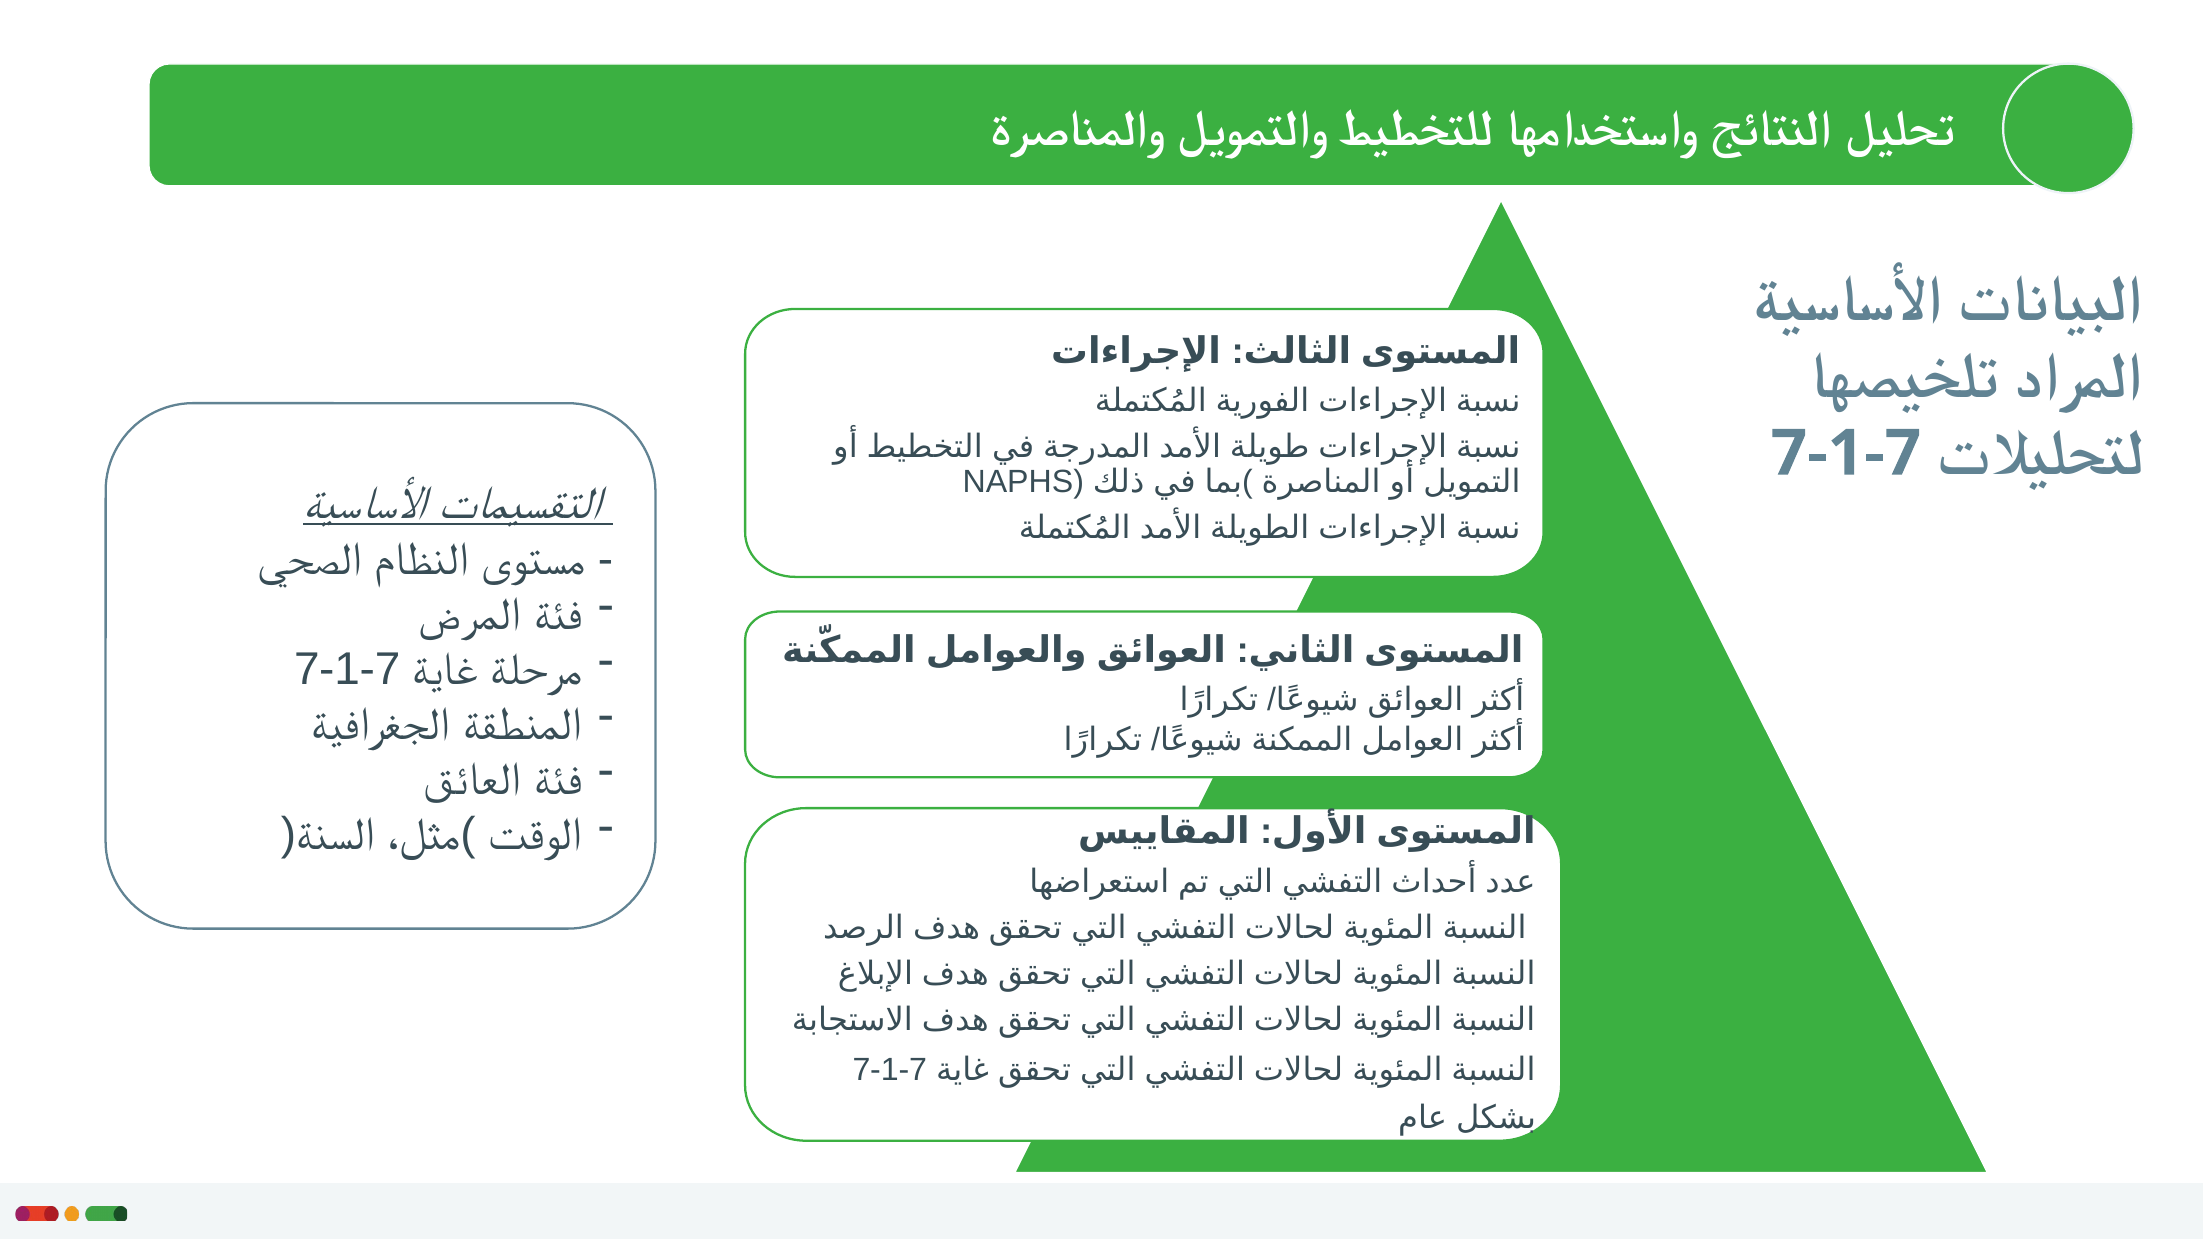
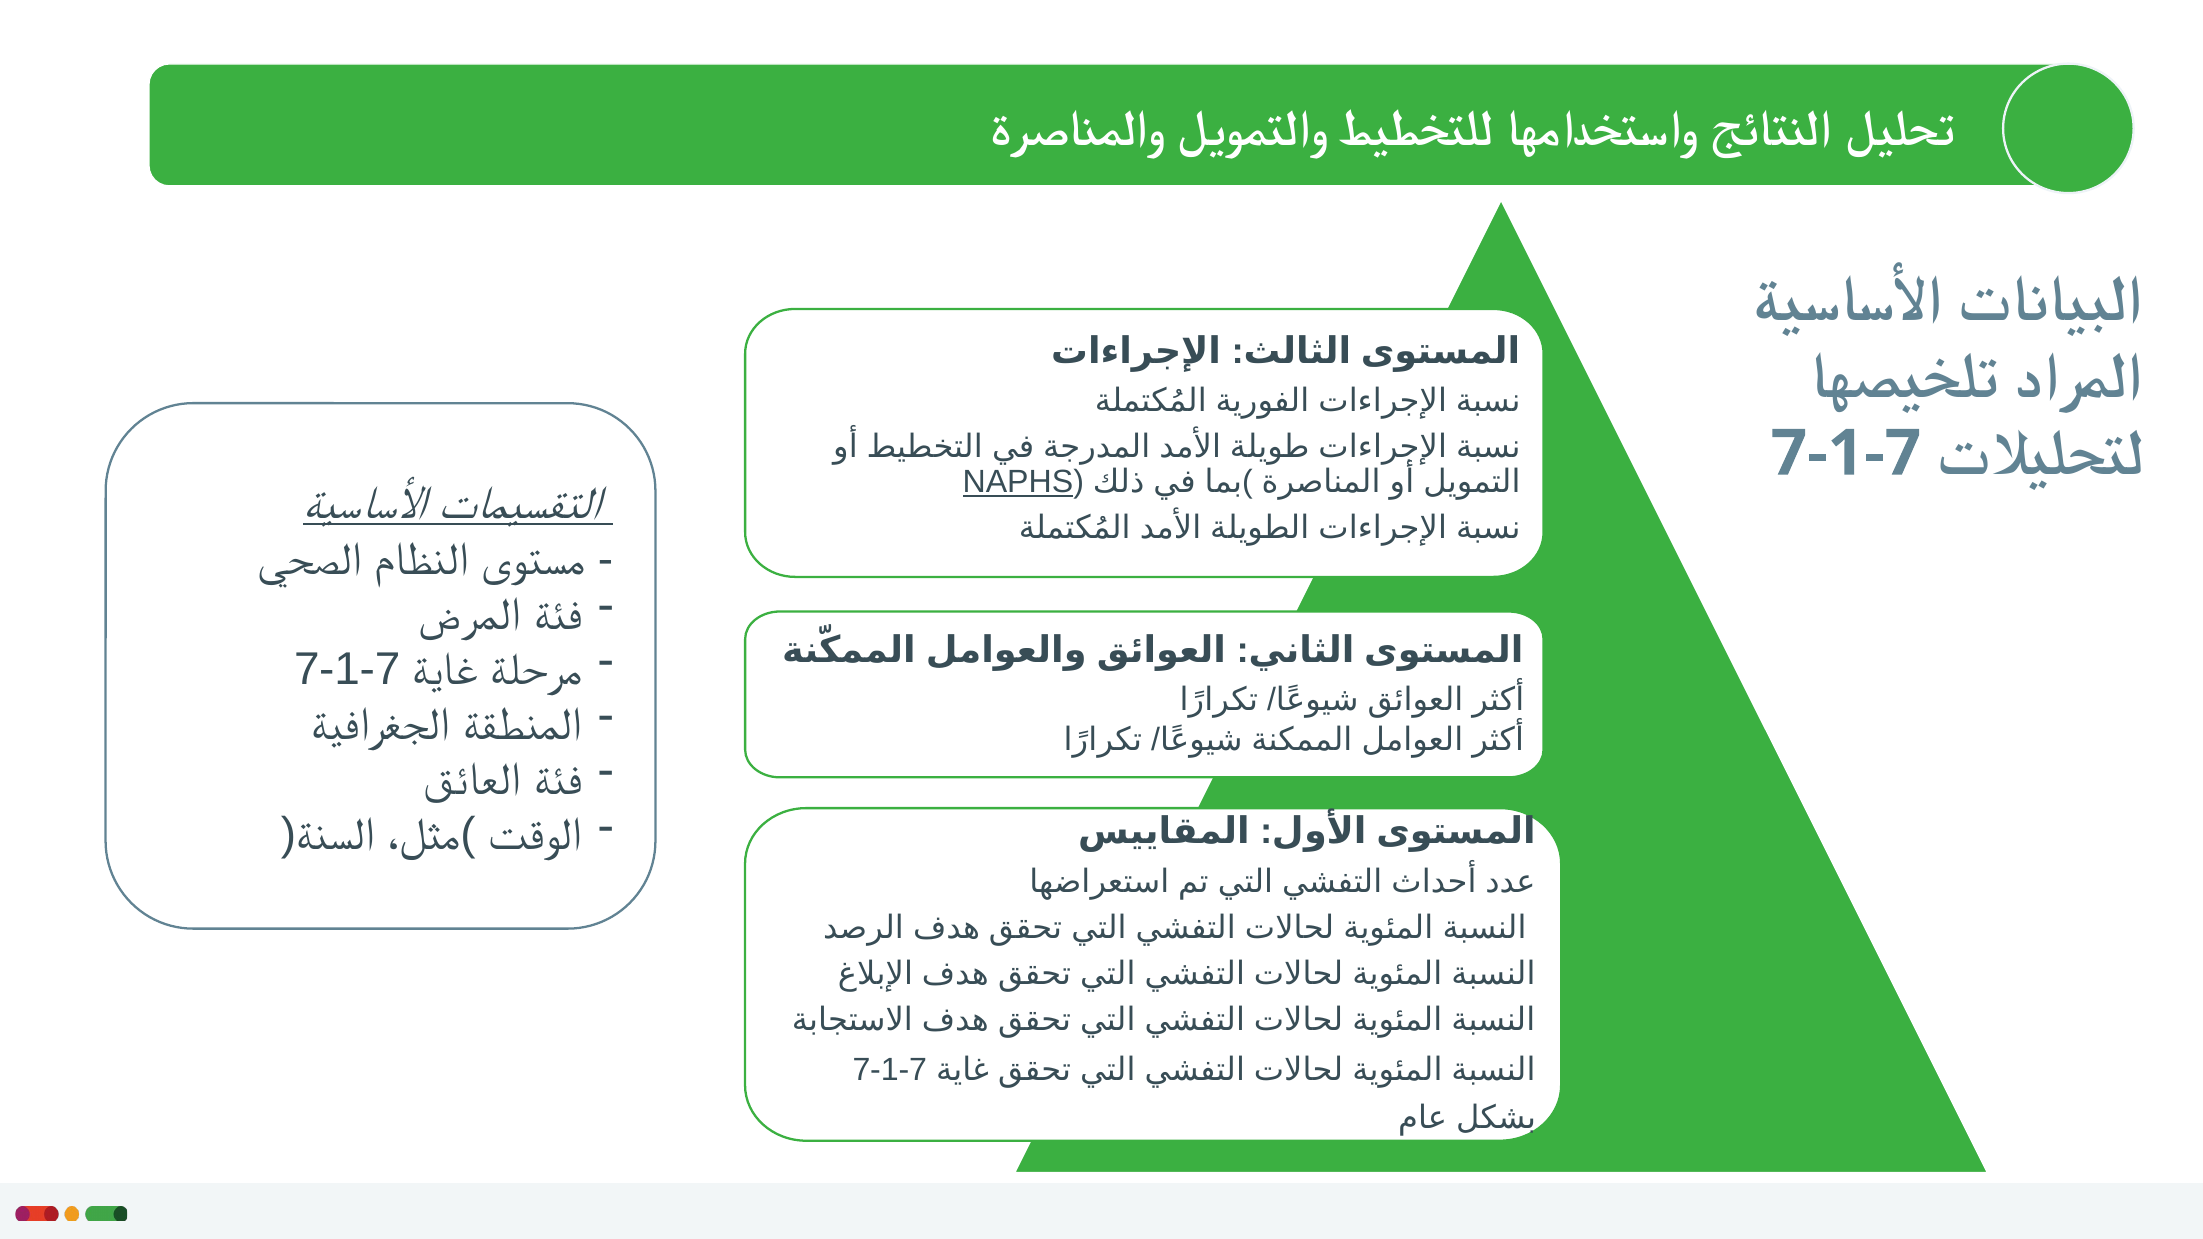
NAPHS underline: none -> present (1018, 482)
